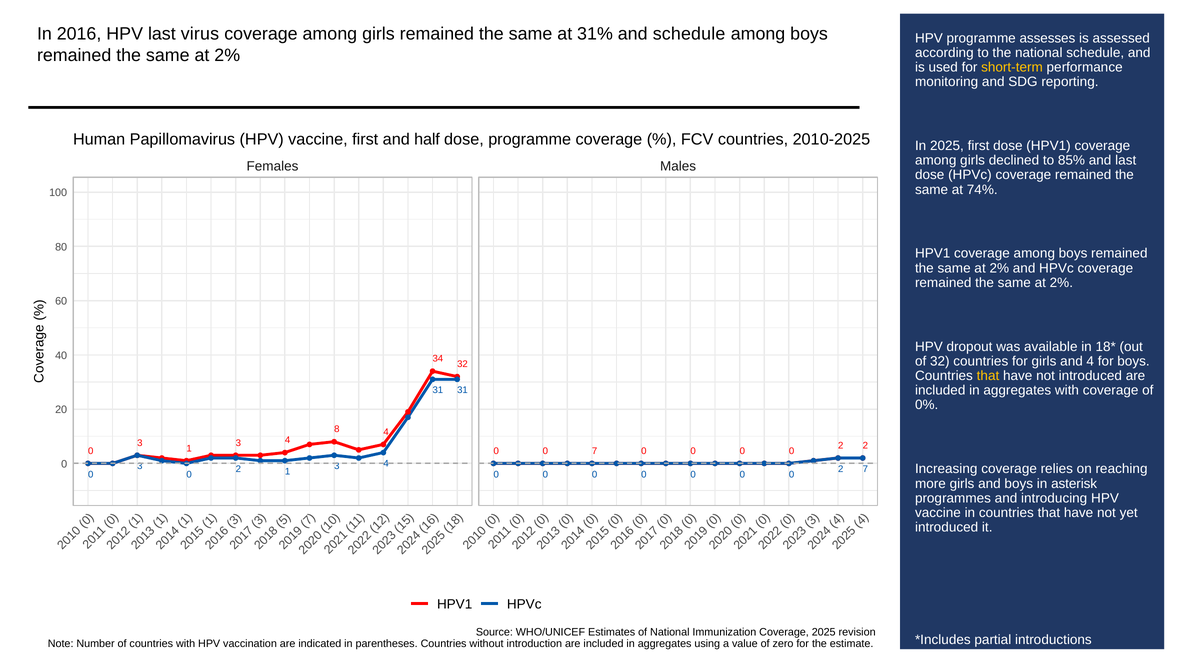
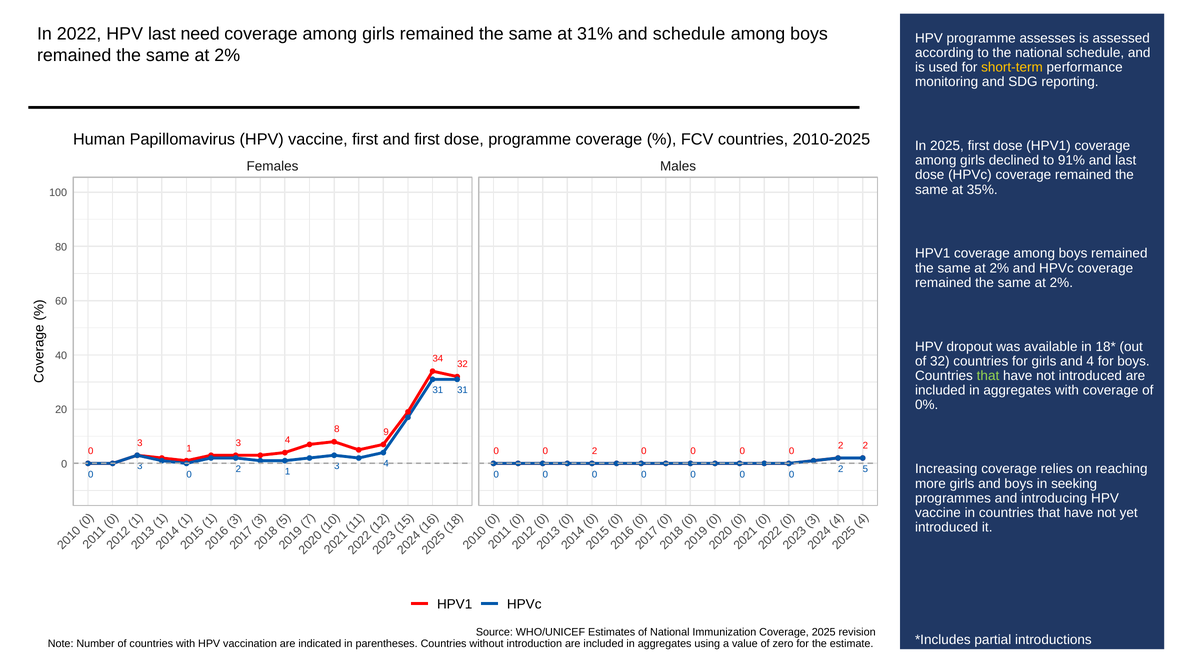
2016: 2016 -> 2022 (79, 34)
virus: virus -> need (200, 34)
and half: half -> first (427, 139)
85%: 85% -> 91% (1071, 160)
74%: 74% -> 35% (982, 190)
that colour: yellow -> light green (988, 376)
8 4: 4 -> 9 (386, 432)
7: 7 -> 2 (595, 451)
7: 7 -> 5 (865, 469)
asterisk: asterisk -> seeking (1074, 484)
